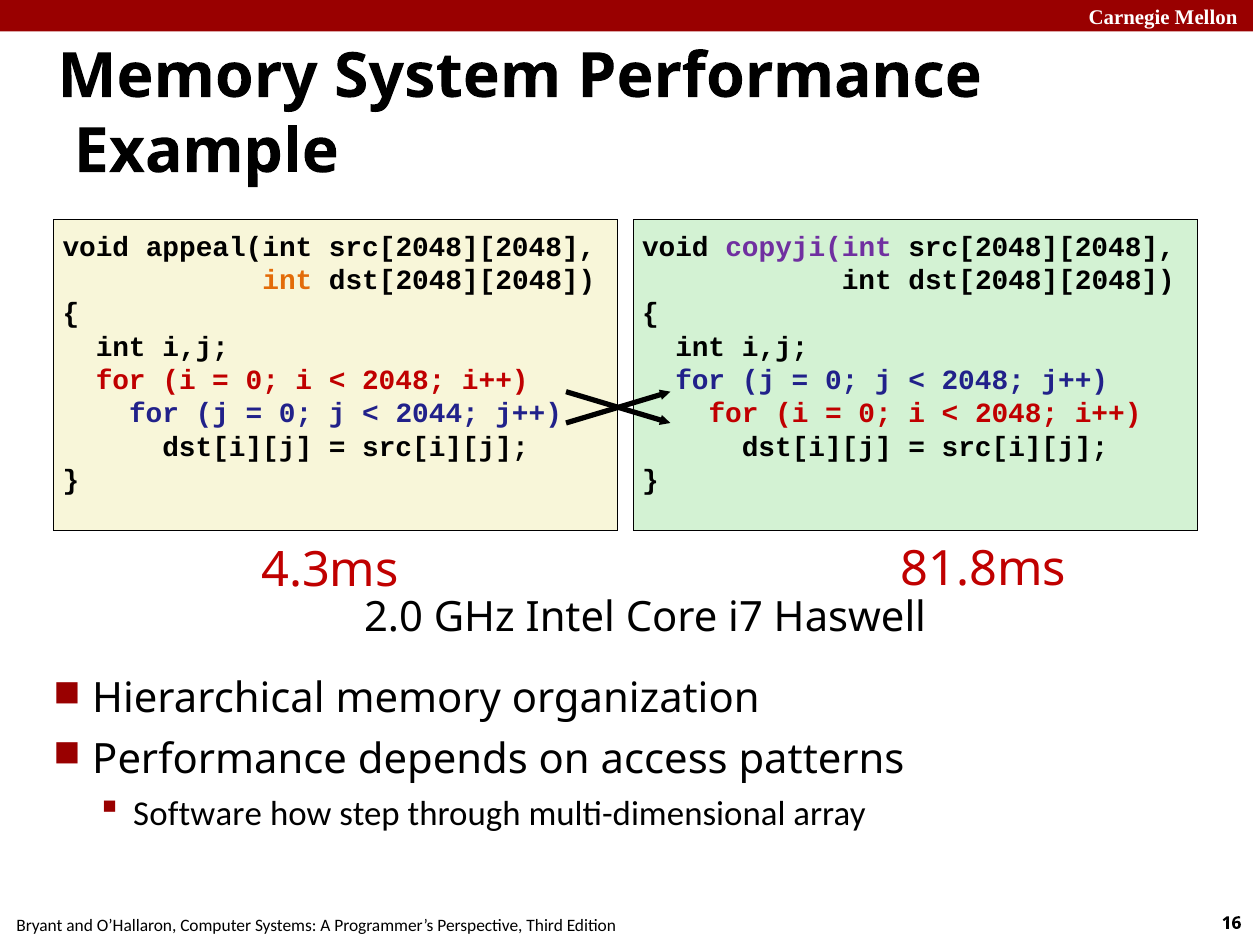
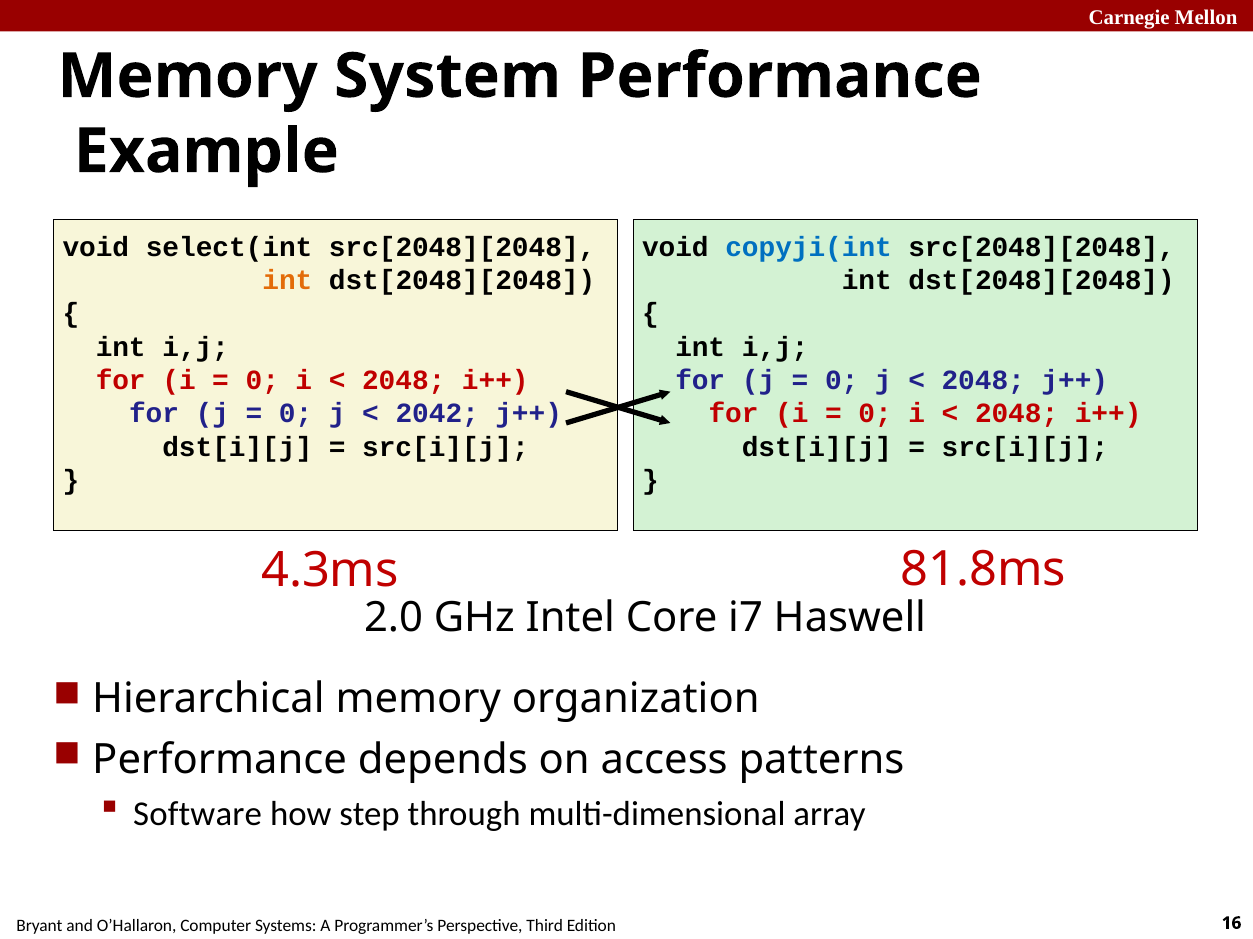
appeal(int: appeal(int -> select(int (229, 247)
copyji(int colour: purple -> blue (809, 247)
2044: 2044 -> 2042 (437, 414)
